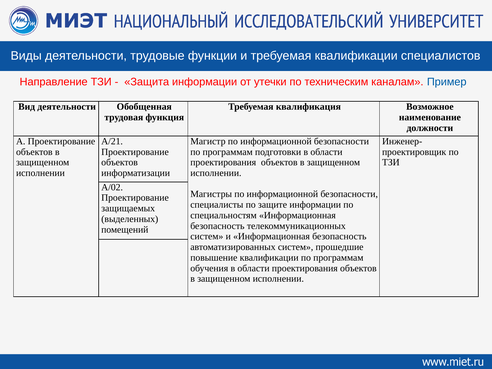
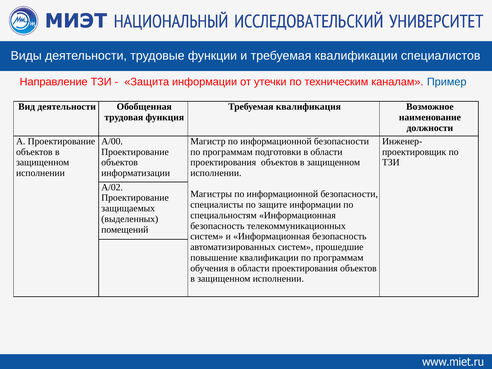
А/21: А/21 -> А/00 (112, 141)
